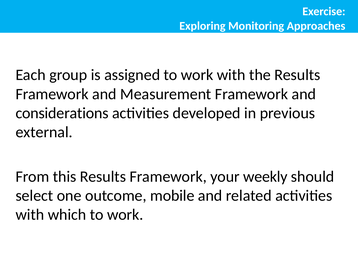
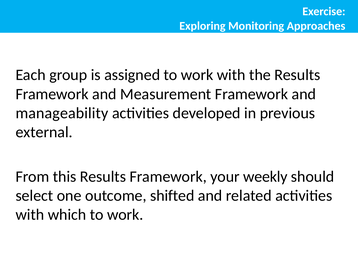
considerations: considerations -> manageability (62, 113)
mobile: mobile -> shifted (172, 196)
